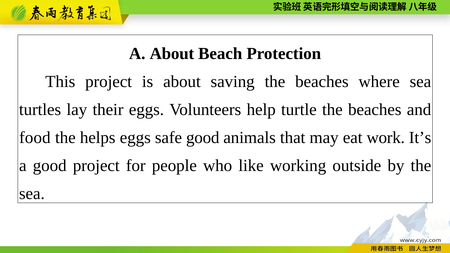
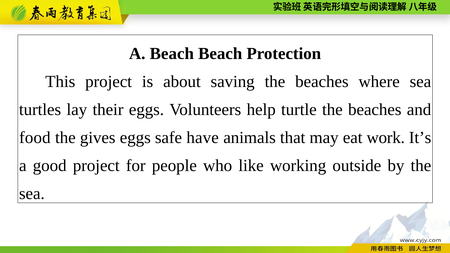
A About: About -> Beach (172, 54)
helps: helps -> gives (98, 138)
safe good: good -> have (203, 138)
